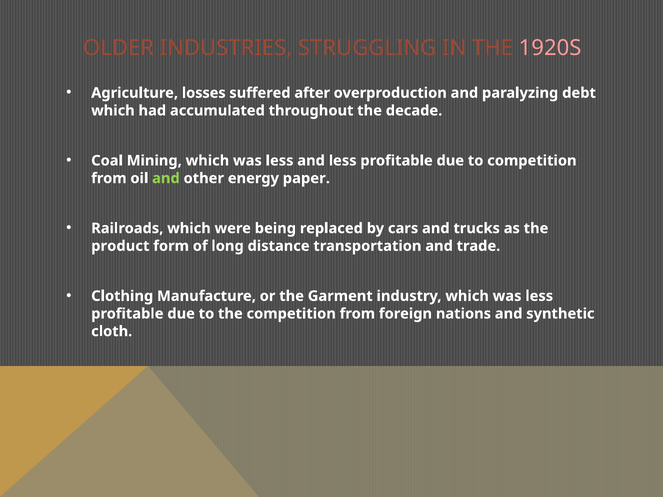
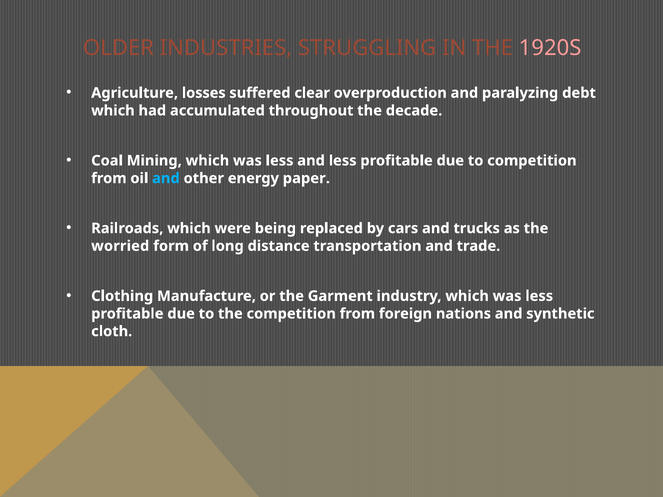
after: after -> clear (312, 93)
and colour: light green -> light blue (166, 178)
product: product -> worried (120, 246)
